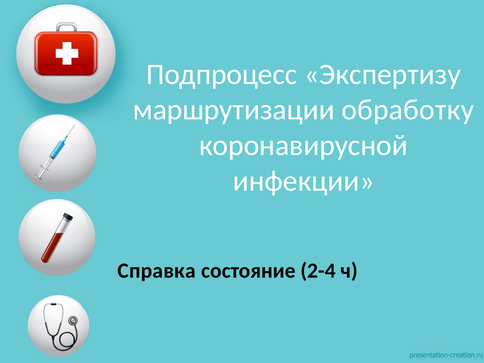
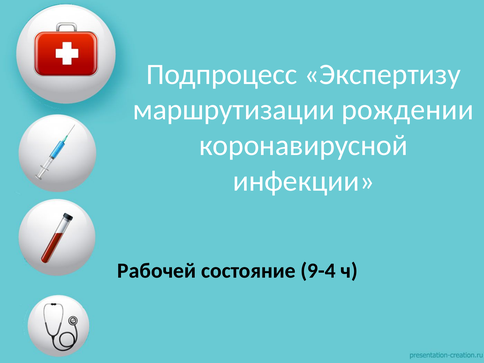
обработку: обработку -> рождении (408, 110)
Справка: Справка -> Рабочей (157, 271)
2-4: 2-4 -> 9-4 (318, 271)
